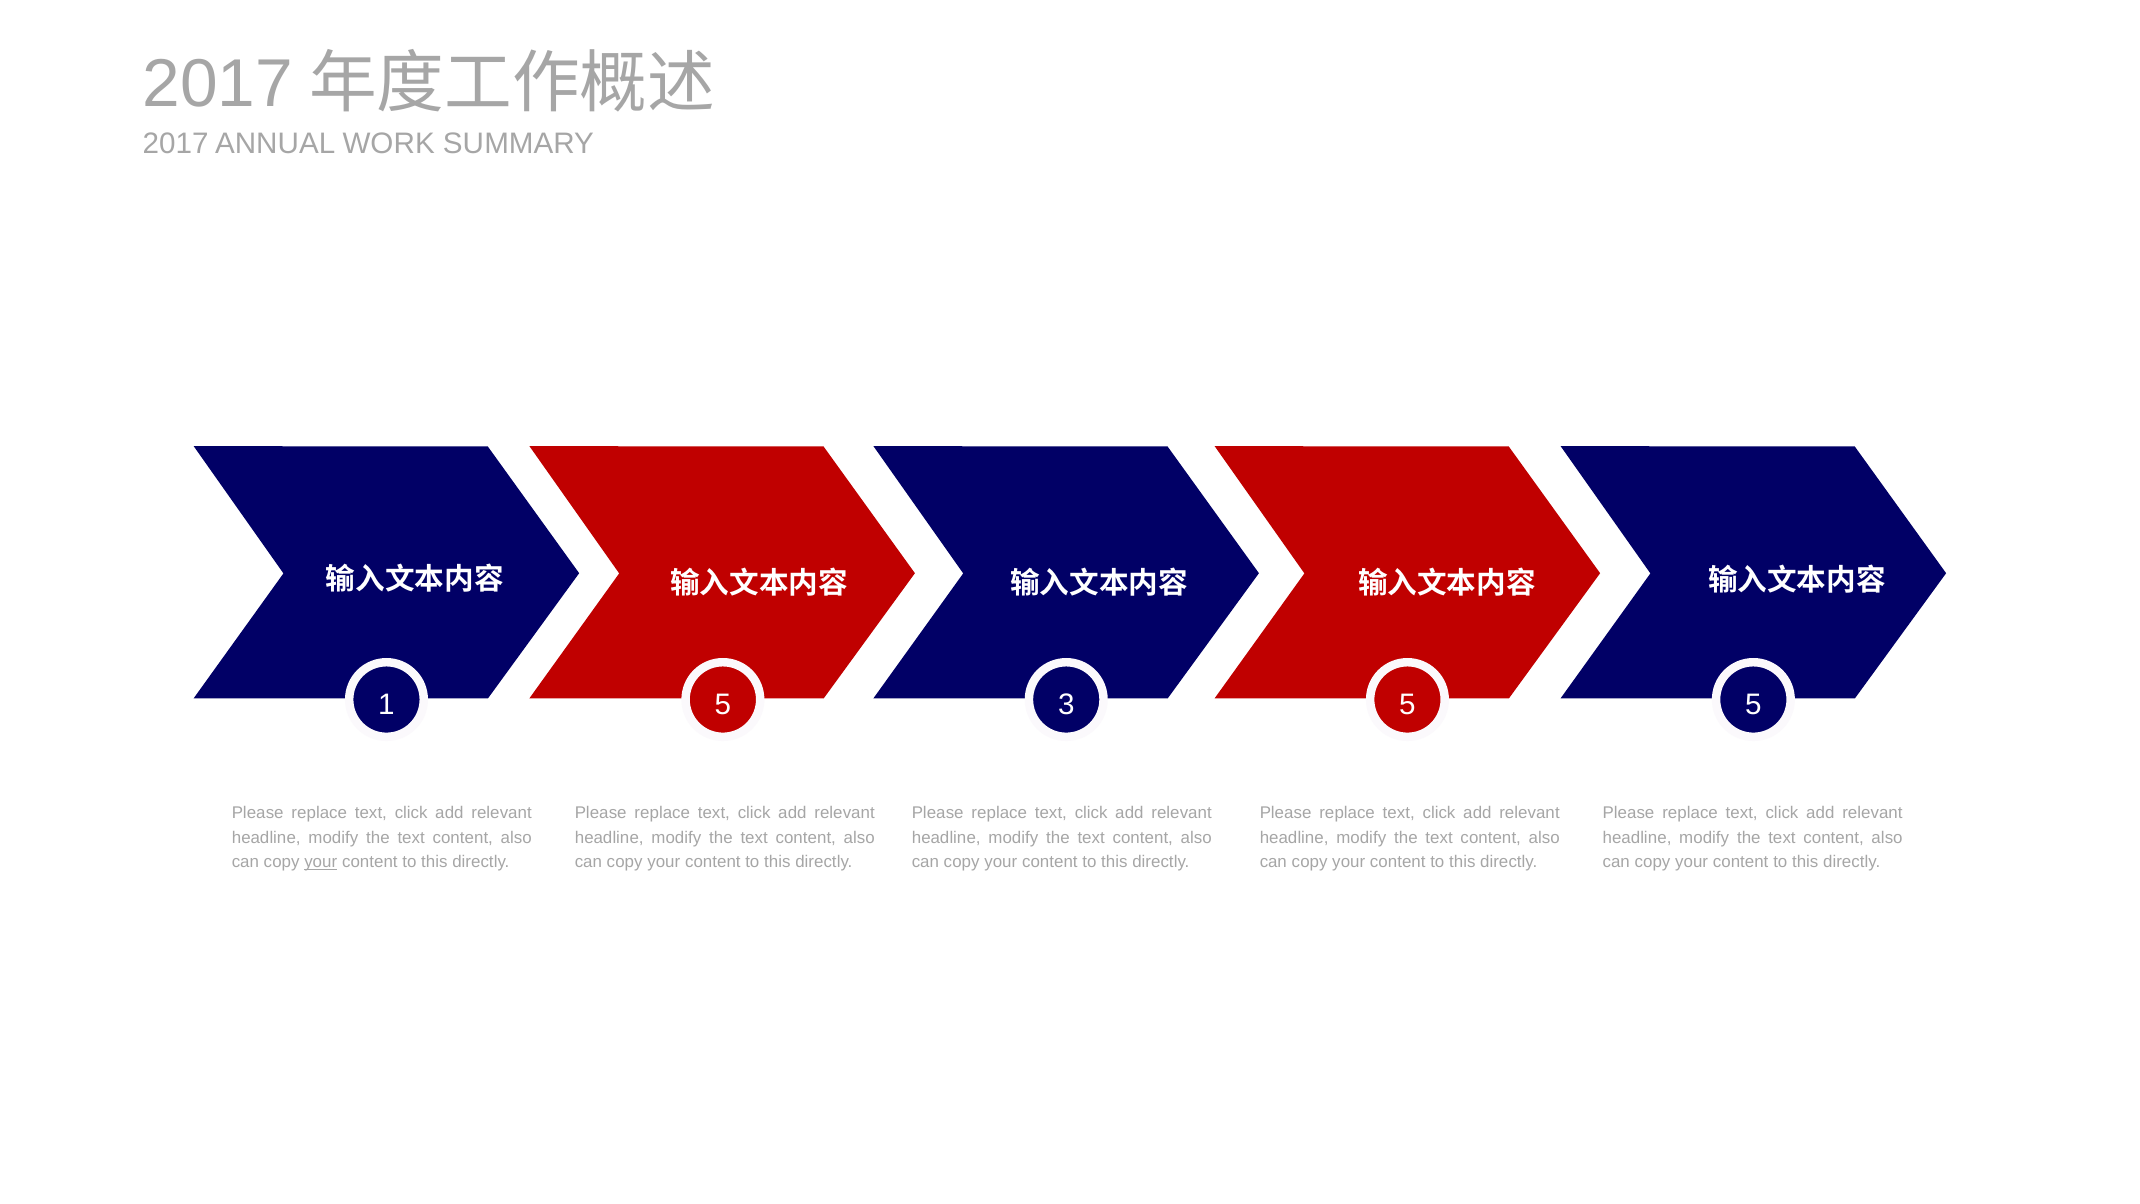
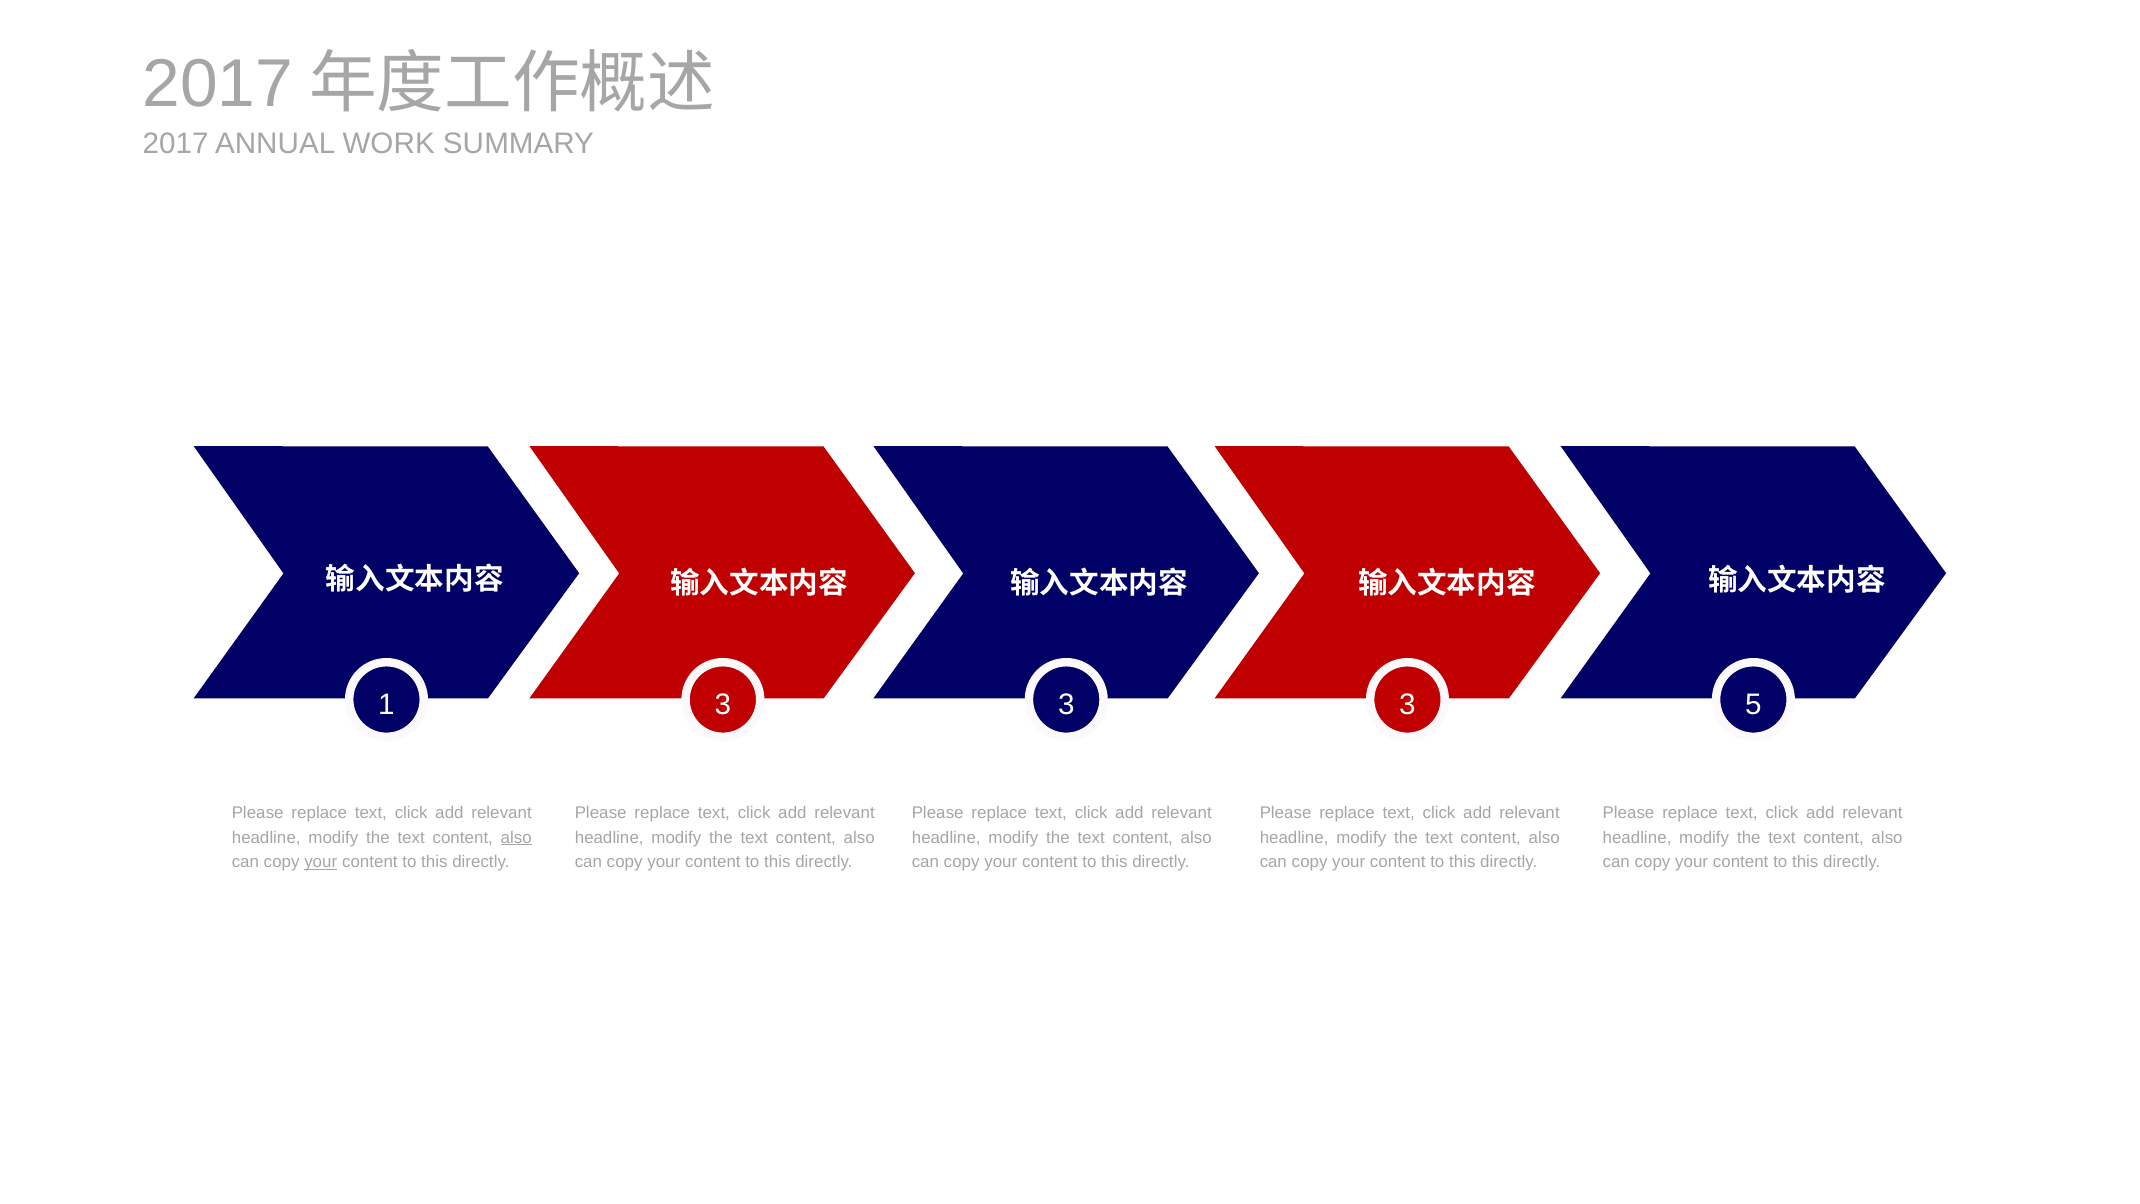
1 5: 5 -> 3 (723, 705)
5: 5 -> 3 (1407, 705)
also underline: none -> present (516, 837)
